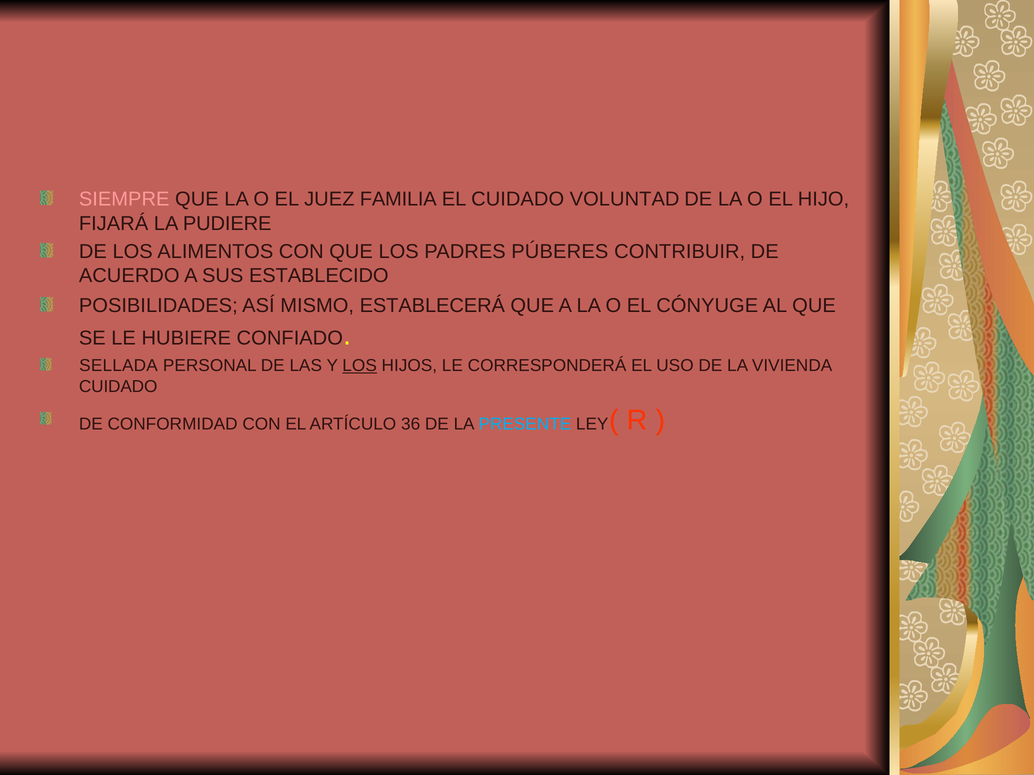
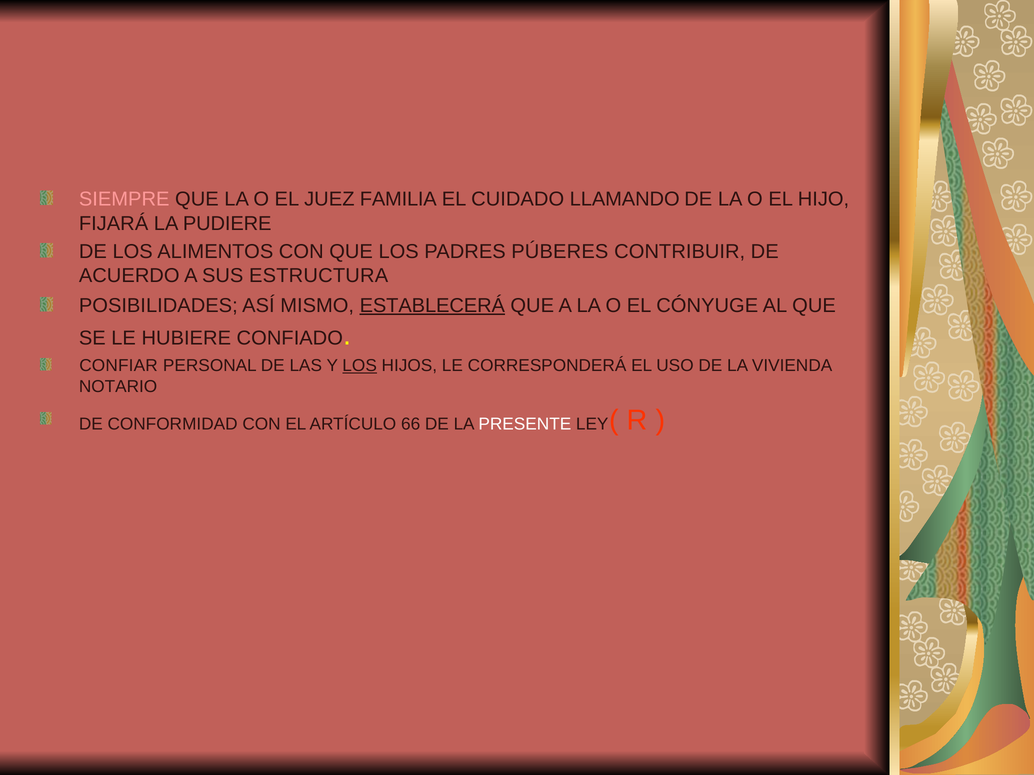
VOLUNTAD: VOLUNTAD -> LLAMANDO (625, 199)
ESTABLECIDO: ESTABLECIDO -> ESTRUCTURA (319, 276)
ESTABLECERÁ underline: none -> present (432, 306)
SELLADA: SELLADA -> CONFIAR (118, 366)
CUIDADO: CUIDADO -> NOTARIO (118, 387)
36: 36 -> 66 (411, 425)
PRESENTE colour: light blue -> white (525, 425)
